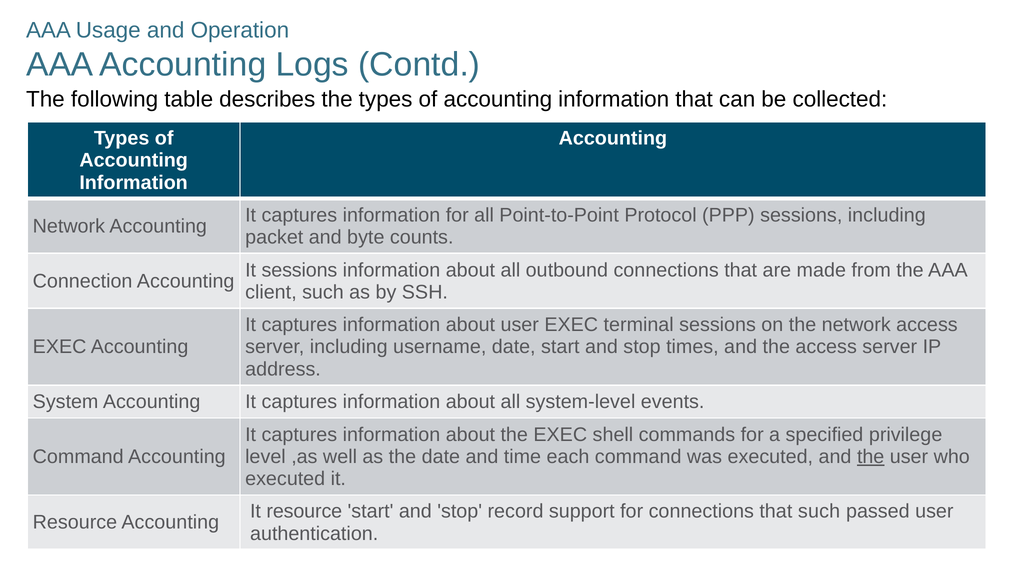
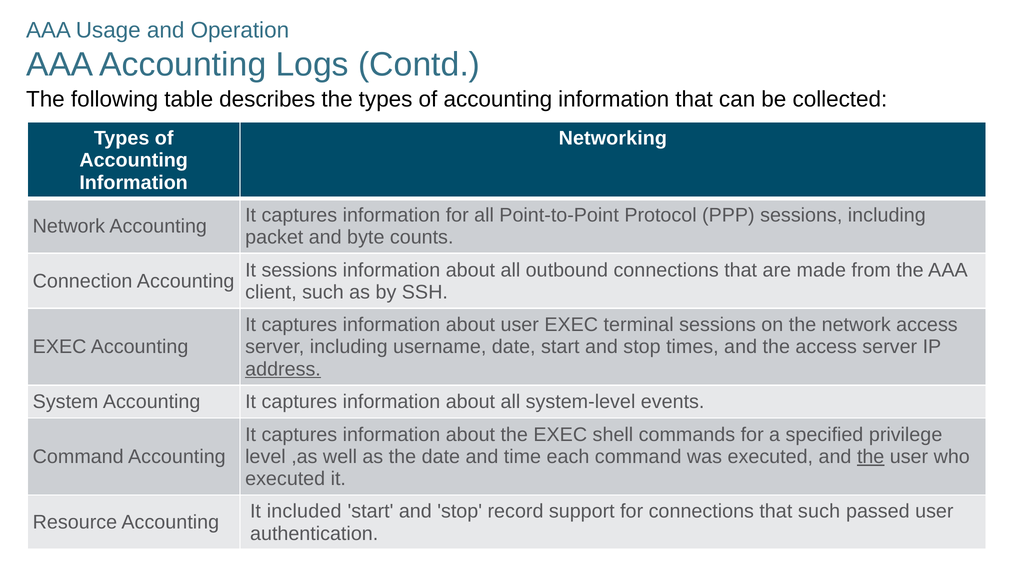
Accounting: Accounting -> Networking (613, 138)
address underline: none -> present (283, 369)
resource: resource -> included (304, 511)
